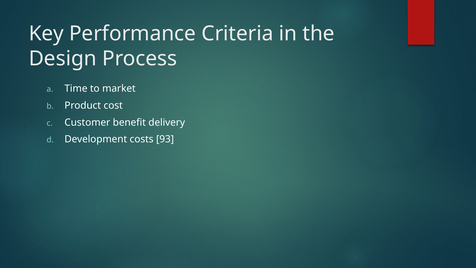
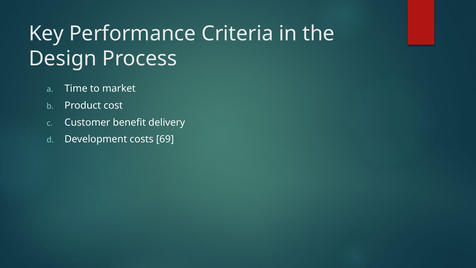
93: 93 -> 69 (165, 139)
